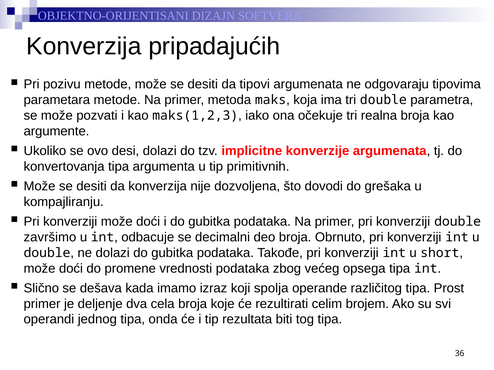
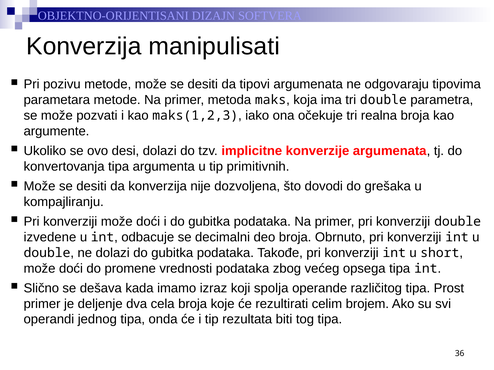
pripadajućih: pripadajućih -> manipulisati (214, 46)
završimo: završimo -> izvedene (50, 237)
